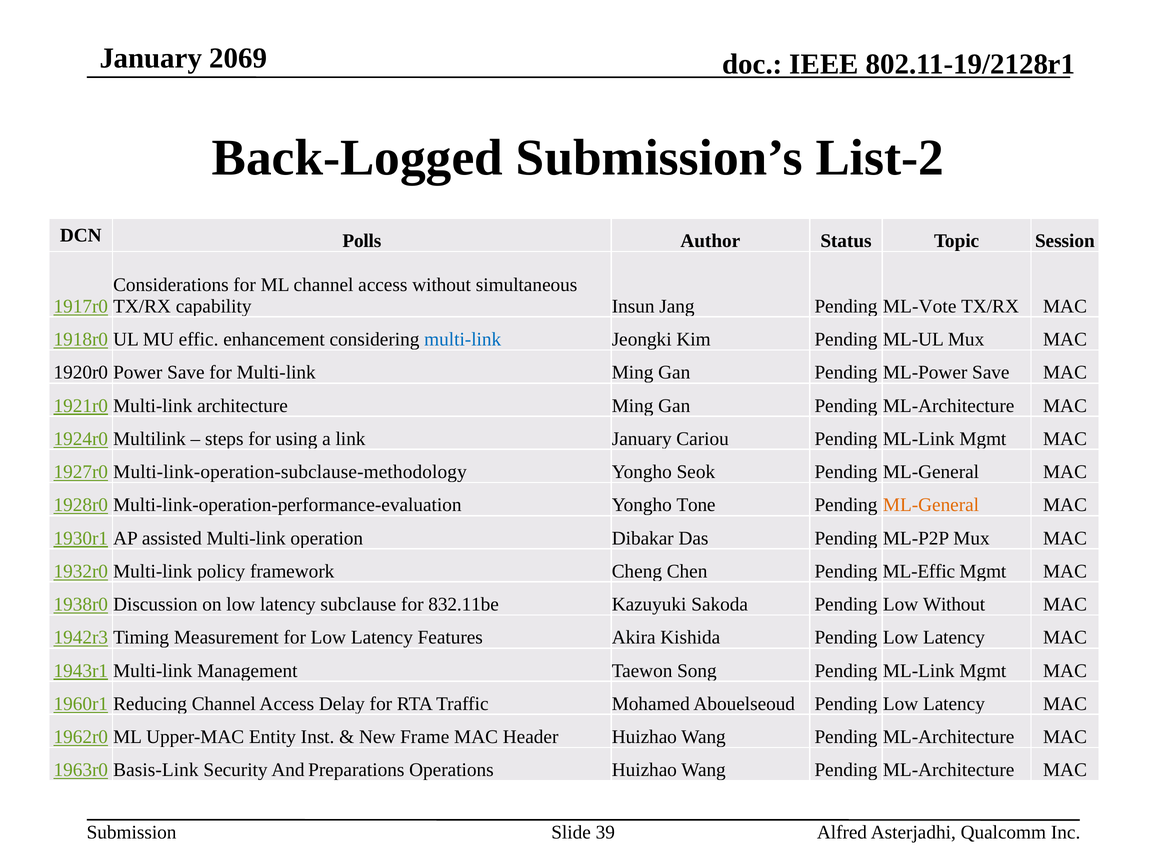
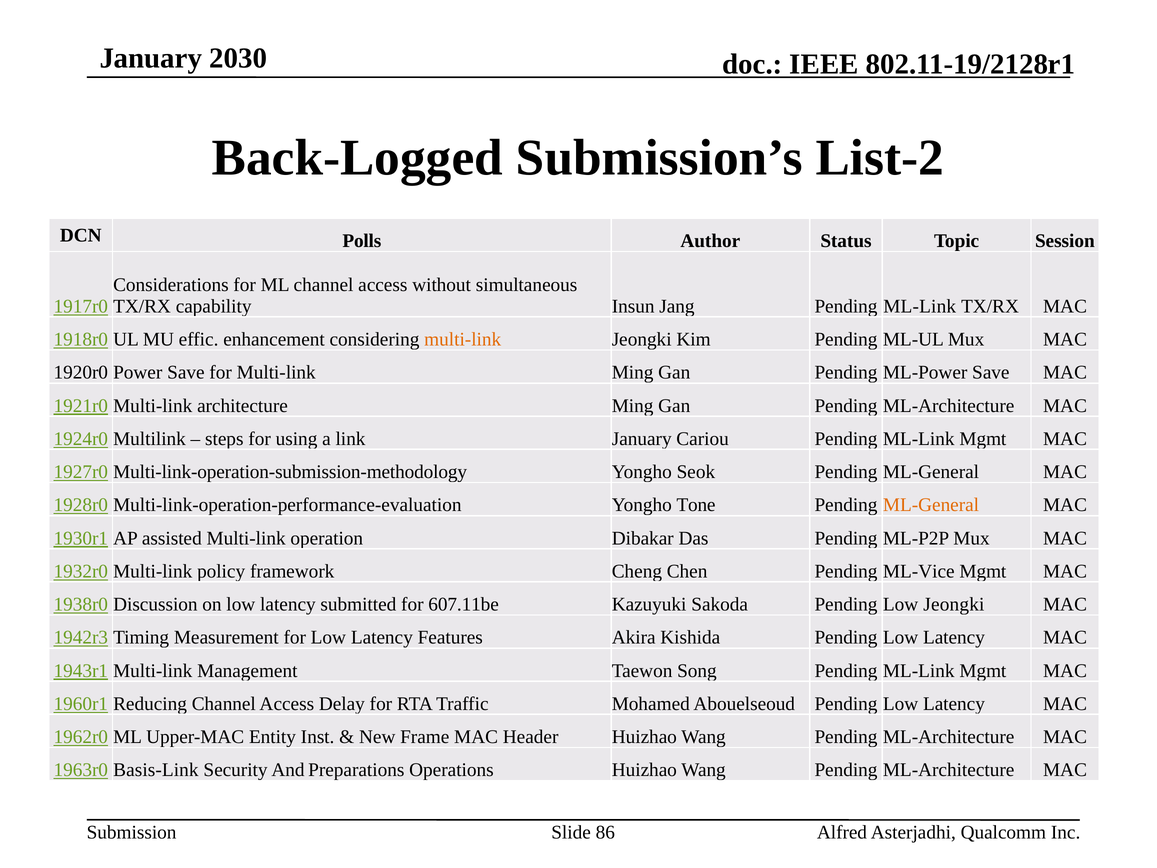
2069: 2069 -> 2030 (238, 58)
Jang Pending ML-Vote: ML-Vote -> ML-Link (920, 306)
multi-link colour: blue -> orange (463, 339)
Multi-link-operation-subclause-methodology: Multi-link-operation-subclause-methodology -> Multi-link-operation-submission-methodology (290, 472)
ML-Effic: ML-Effic -> ML-Vice (919, 571)
subclause: subclause -> submitted (358, 604)
832.11be: 832.11be -> 607.11be (464, 604)
Low Without: Without -> Jeongki (954, 604)
39: 39 -> 86 (605, 832)
